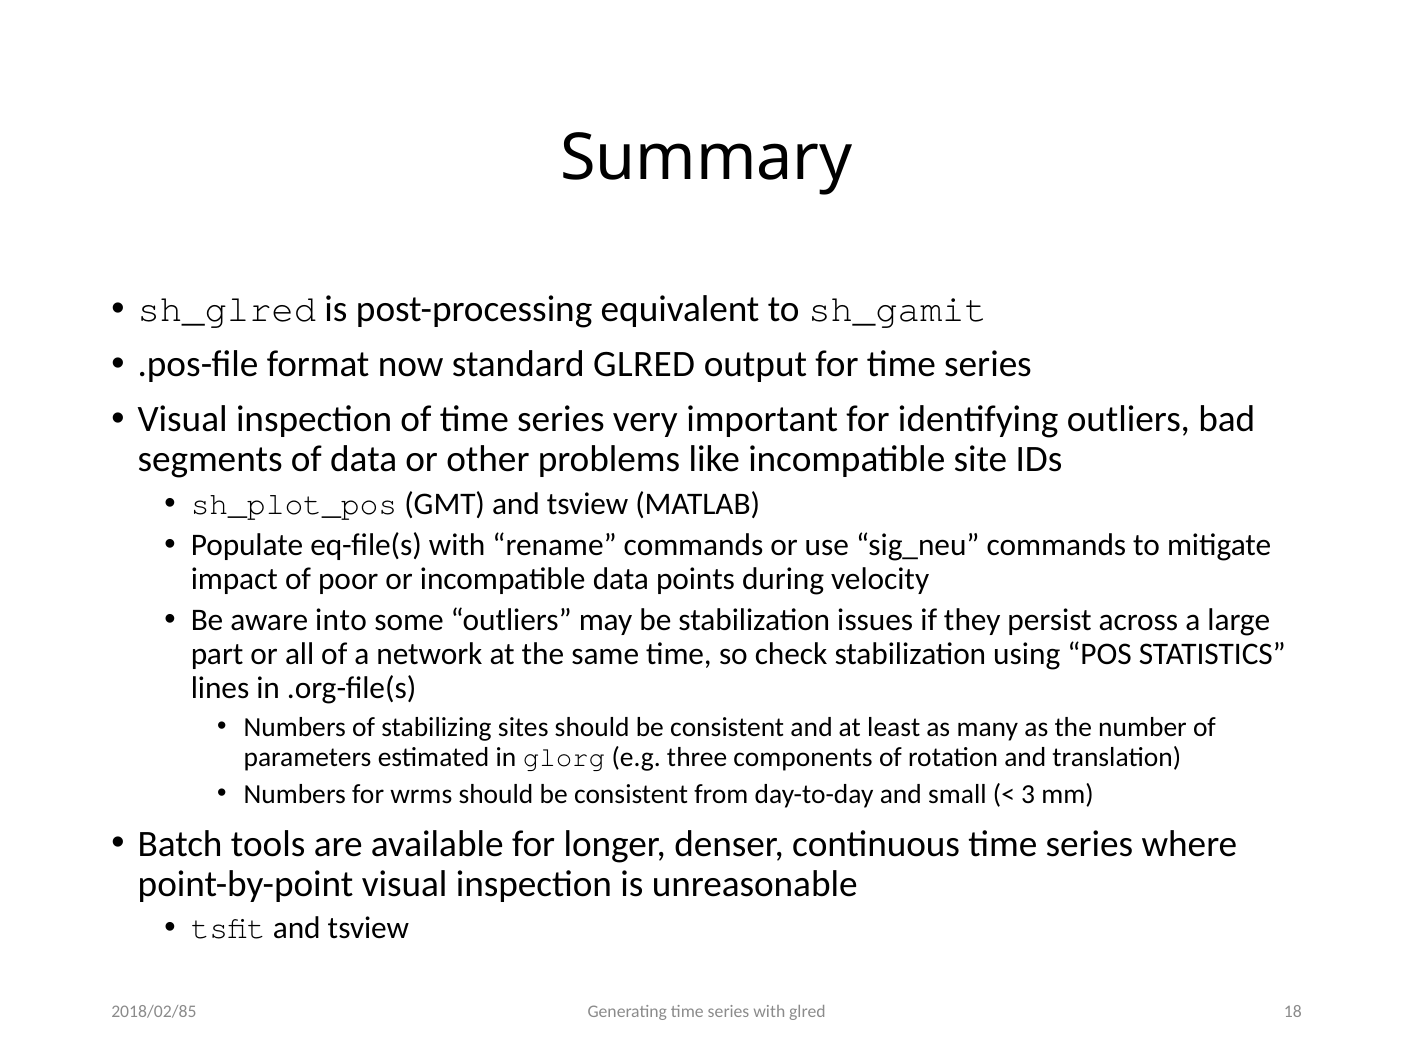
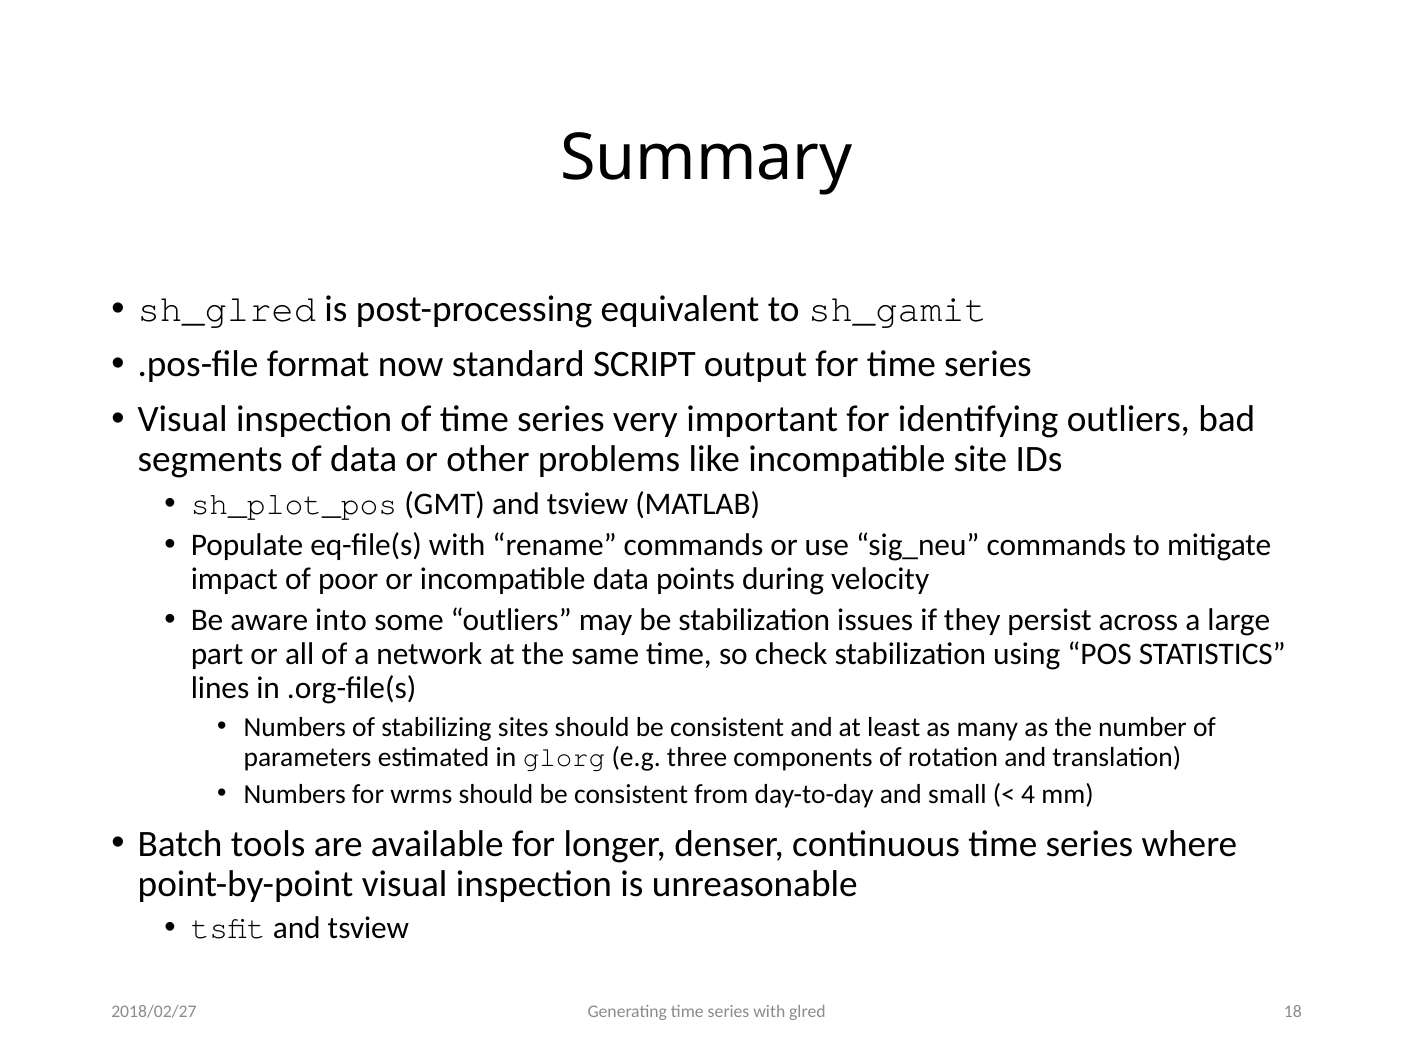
standard GLRED: GLRED -> SCRIPT (644, 364)
3: 3 -> 4 (1028, 794)
2018/02/85: 2018/02/85 -> 2018/02/27 (154, 1012)
